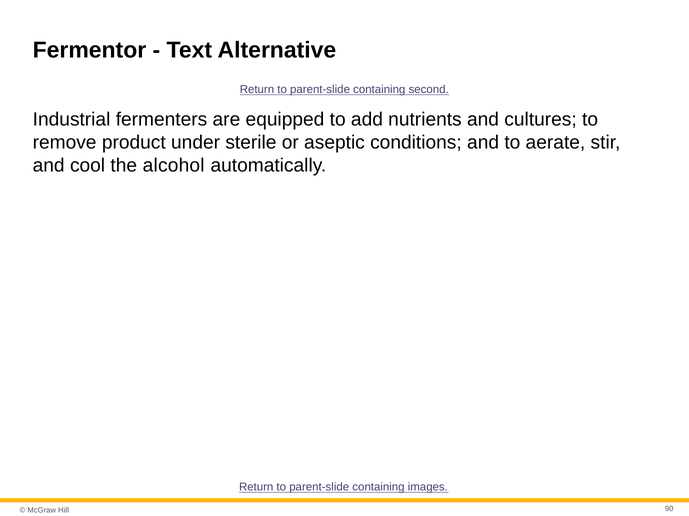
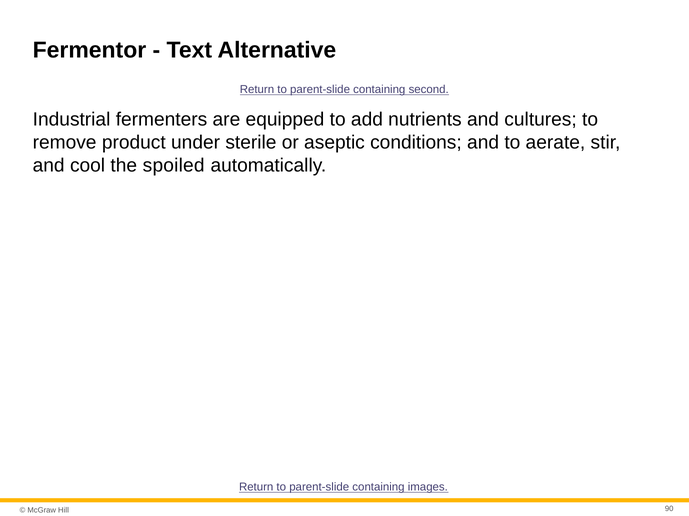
alcohol: alcohol -> spoiled (174, 166)
